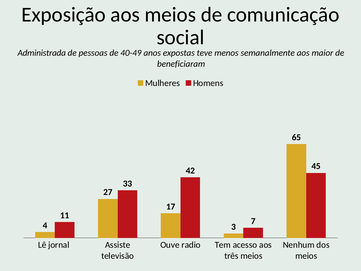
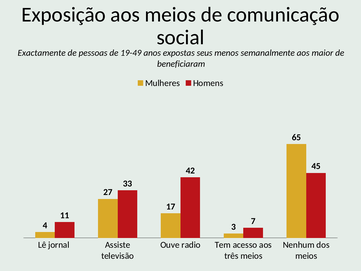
Administrada: Administrada -> Exactamente (42, 53)
40-49: 40-49 -> 19-49 (131, 53)
teve: teve -> seus (205, 53)
